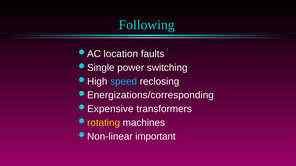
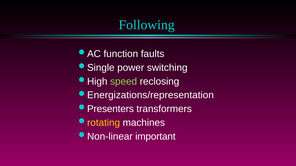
location: location -> function (121, 54)
speed colour: light blue -> light green (124, 82)
Energizations/corresponding: Energizations/corresponding -> Energizations/representation (150, 95)
Expensive: Expensive -> Presenters (110, 109)
